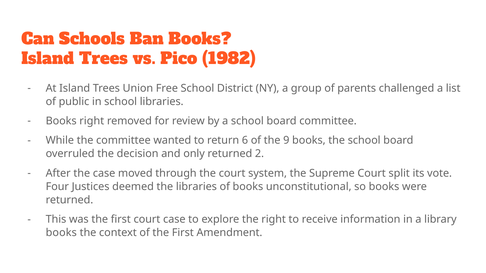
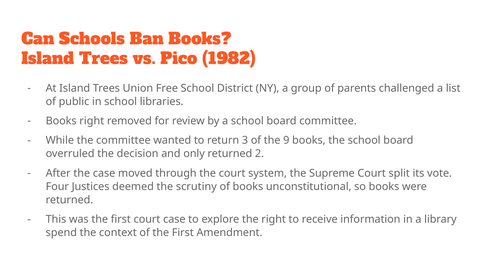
6: 6 -> 3 (245, 141)
the libraries: libraries -> scrutiny (196, 187)
books: books -> spend (61, 233)
